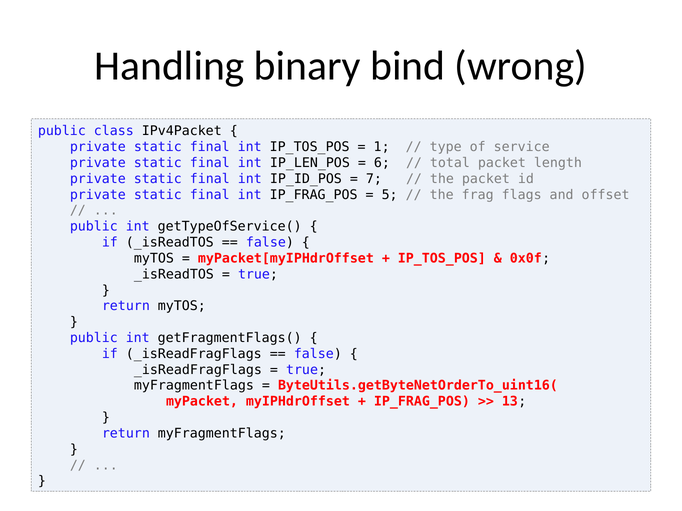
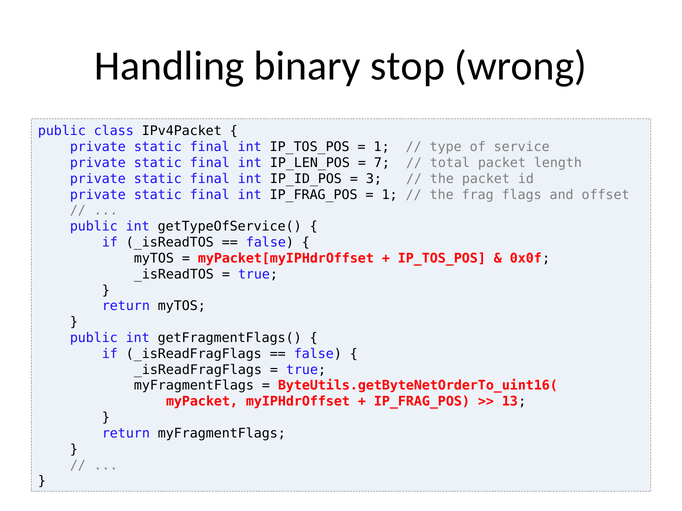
bind: bind -> stop (408, 66)
6: 6 -> 7 (382, 163)
7: 7 -> 3 (374, 179)
5: 5 -> 1 (390, 195)
